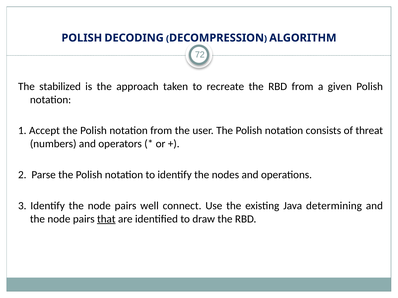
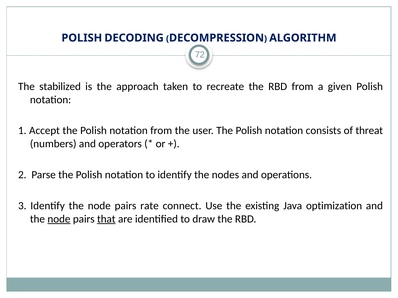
well: well -> rate (150, 206)
determining: determining -> optimization (334, 206)
node underline: none -> present (59, 219)
